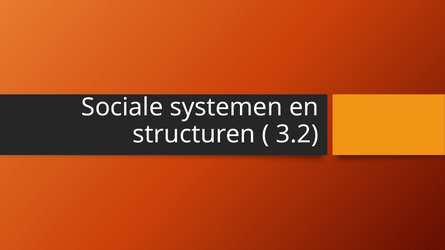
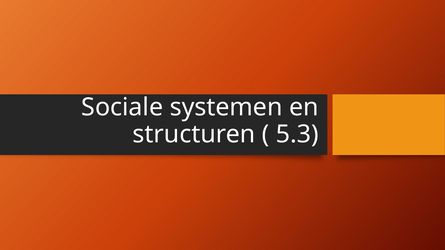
3.2: 3.2 -> 5.3 (297, 135)
